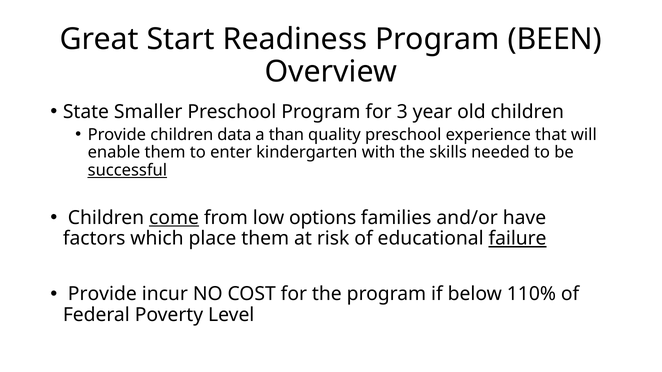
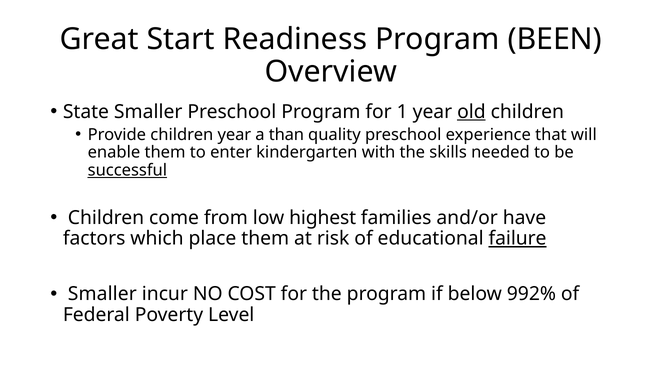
3: 3 -> 1 (402, 112)
old underline: none -> present (471, 112)
children data: data -> year (234, 135)
come underline: present -> none (174, 218)
options: options -> highest (323, 218)
Provide: Provide -> Smaller (102, 294)
110%: 110% -> 992% (531, 294)
